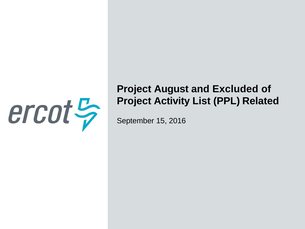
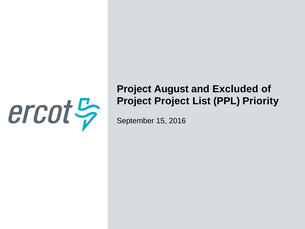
Project Activity: Activity -> Project (172, 101)
Related: Related -> Priority (261, 101)
